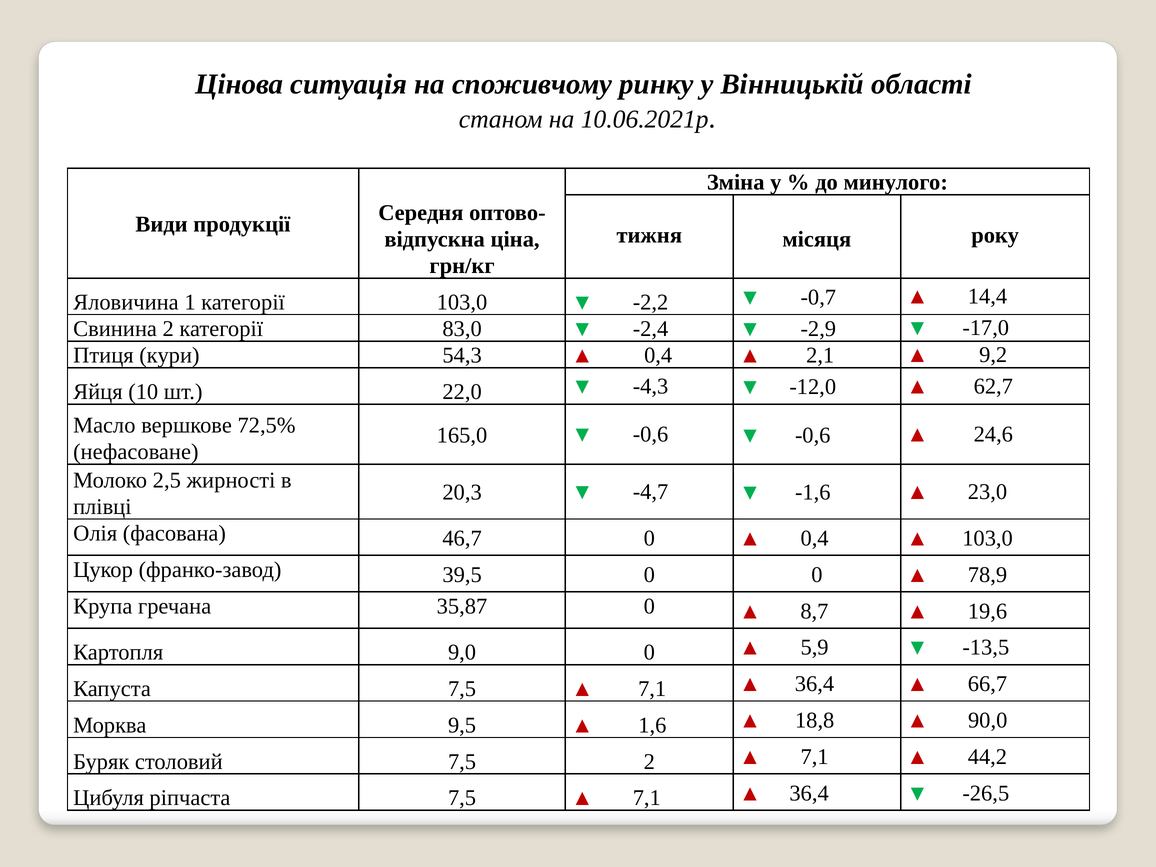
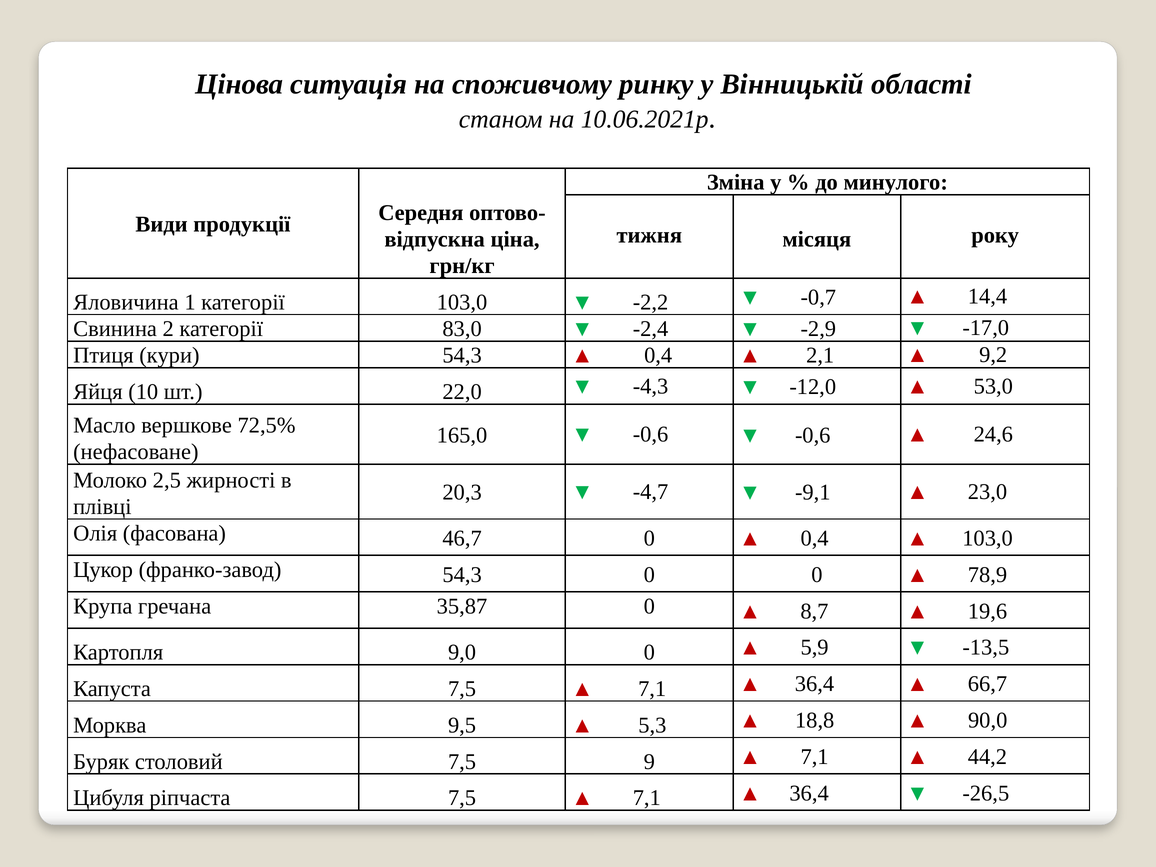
62,7: 62,7 -> 53,0 (993, 386)
-1,6: -1,6 -> -9,1 (813, 493)
франко-завод 39,5: 39,5 -> 54,3 (462, 575)
1,6: 1,6 -> 5,3 (652, 725)
7,5 2: 2 -> 9 (649, 762)
